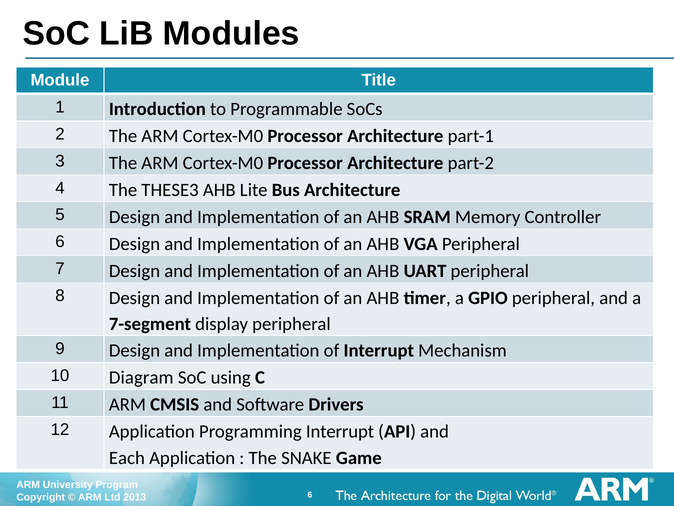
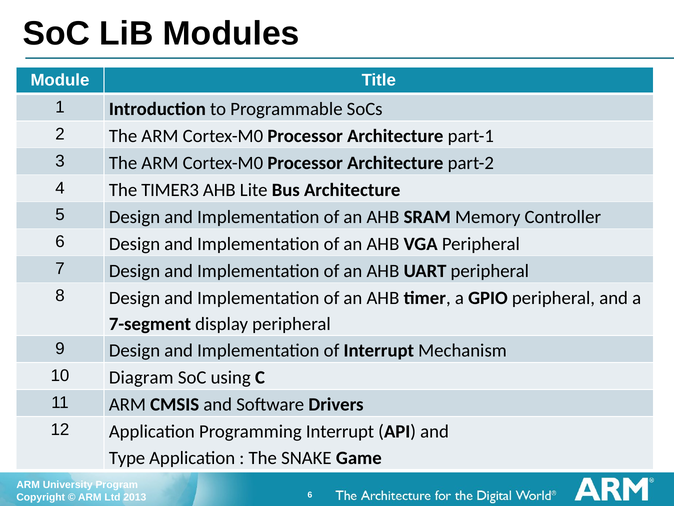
THESE3: THESE3 -> TIMER3 (170, 190)
Each: Each -> Type (127, 458)
